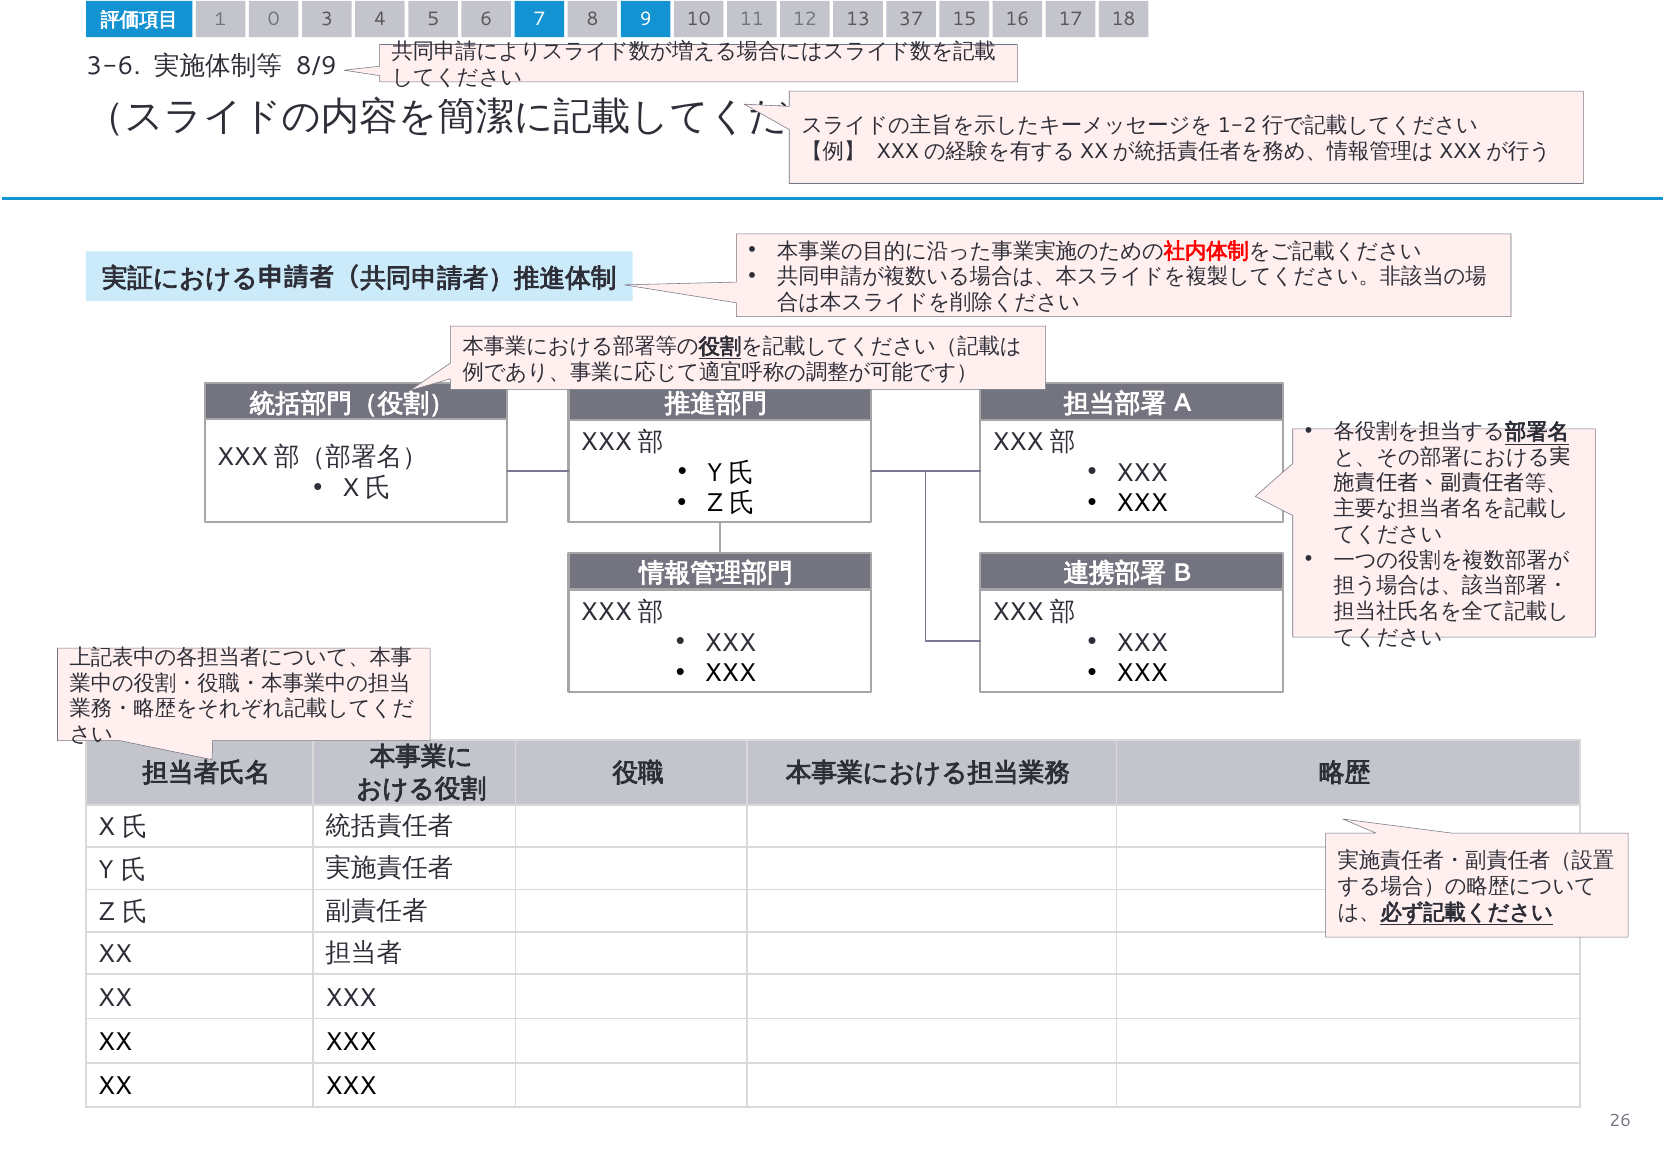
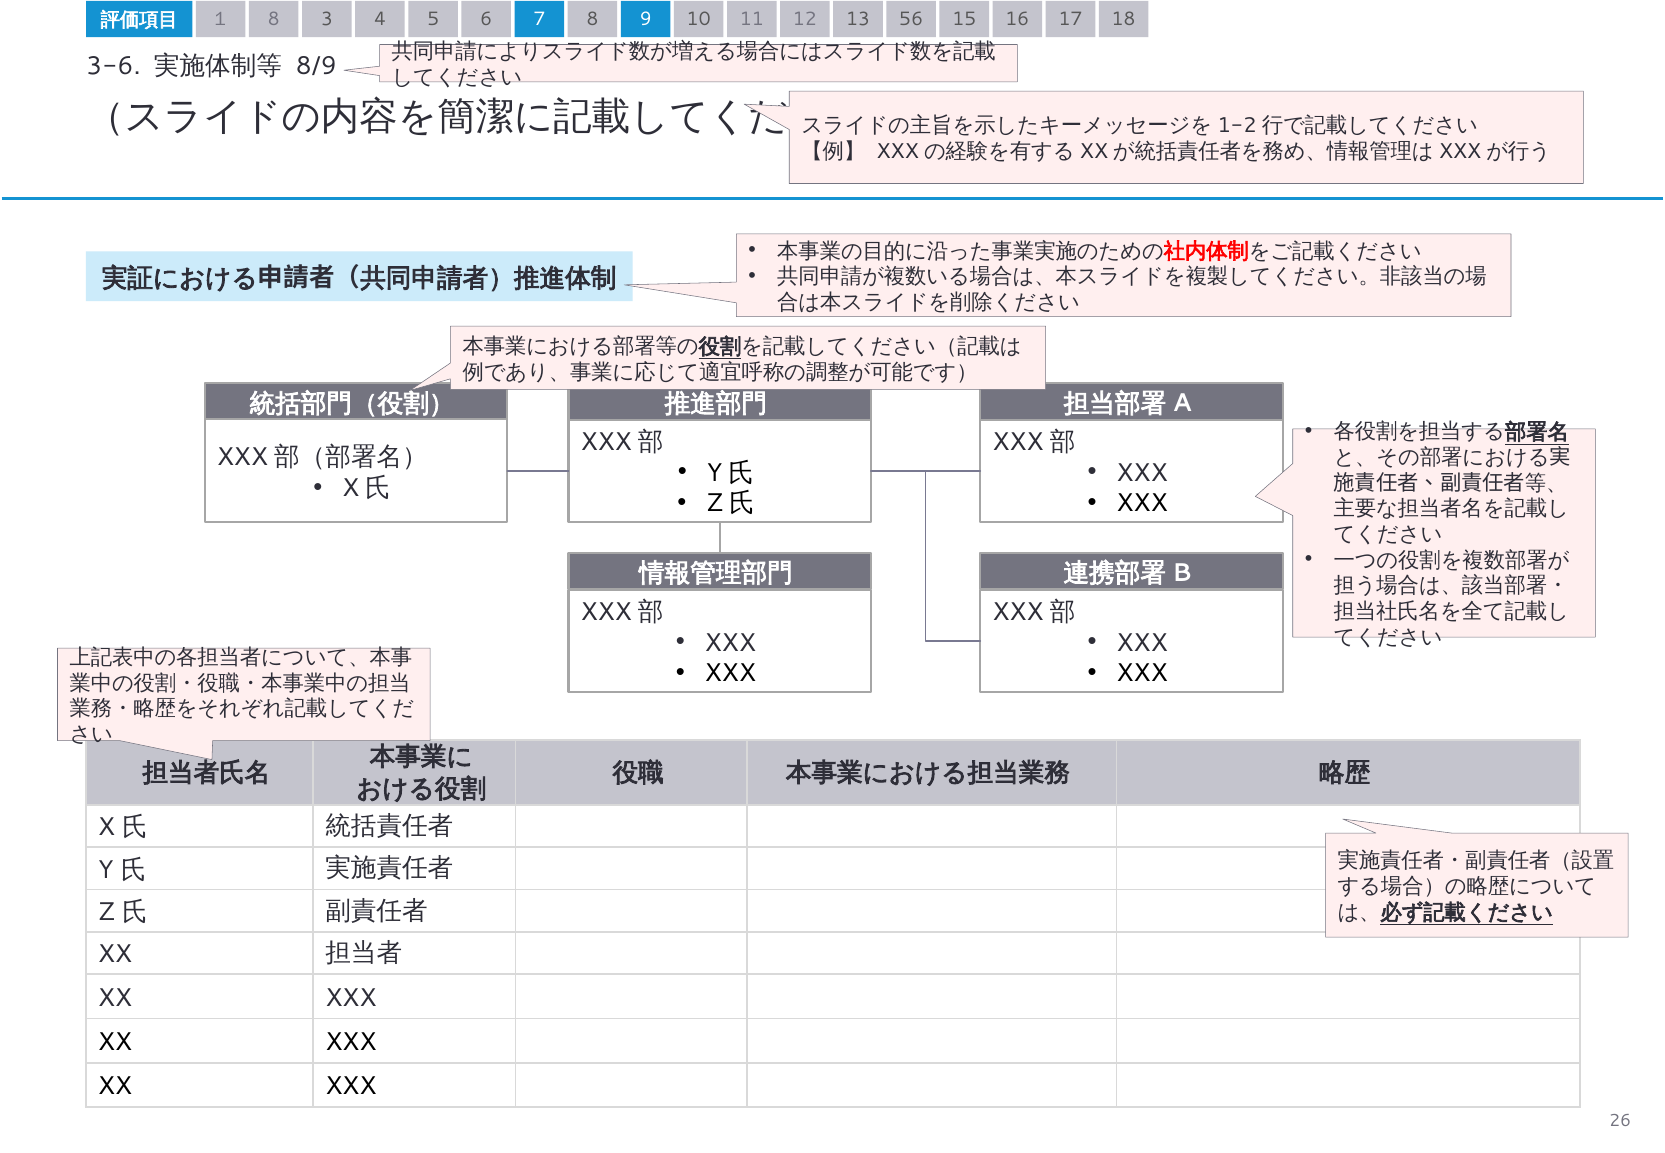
１ 0: 0 -> 8 (274, 20)
37: 37 -> 56 (911, 20)
